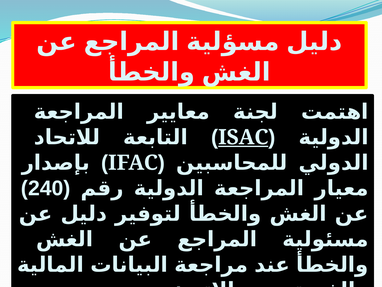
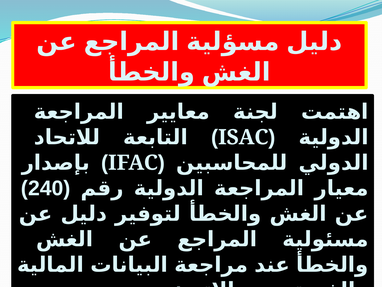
ISAC underline: present -> none (243, 137)
